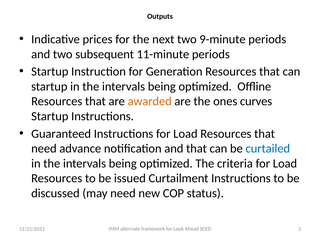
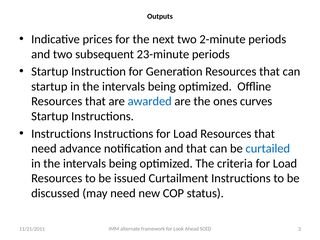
9-minute: 9-minute -> 2-minute (222, 39)
11-minute: 11-minute -> 23-minute (163, 54)
awarded colour: orange -> blue (150, 101)
Guaranteed: Guaranteed -> Instructions (61, 134)
